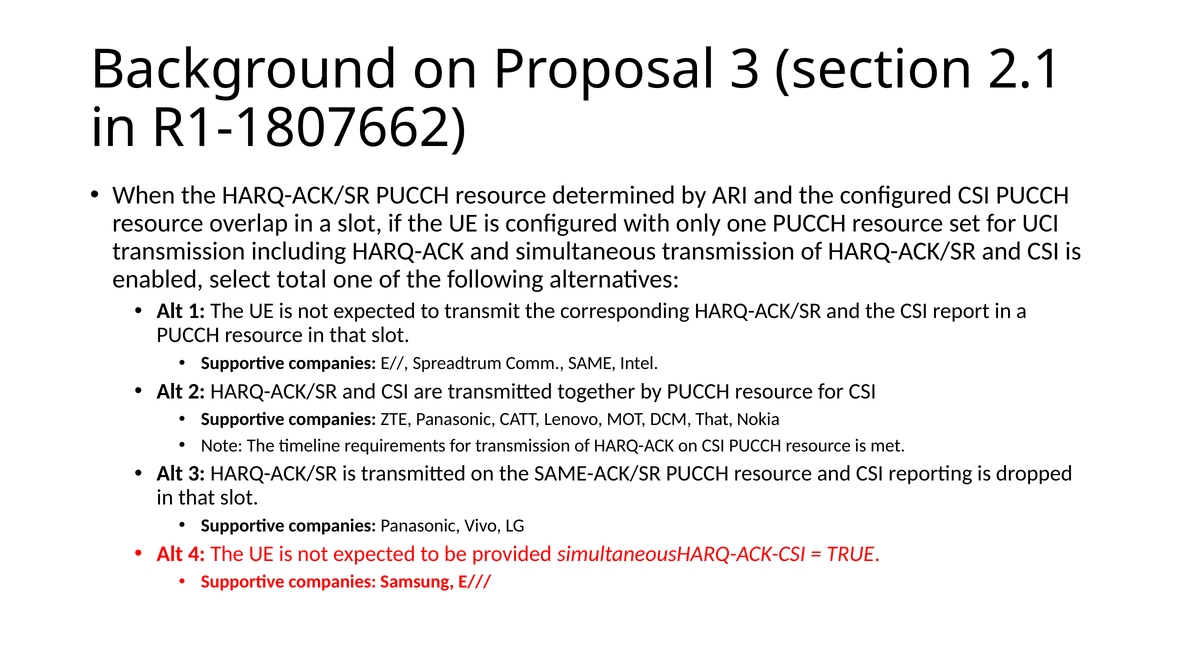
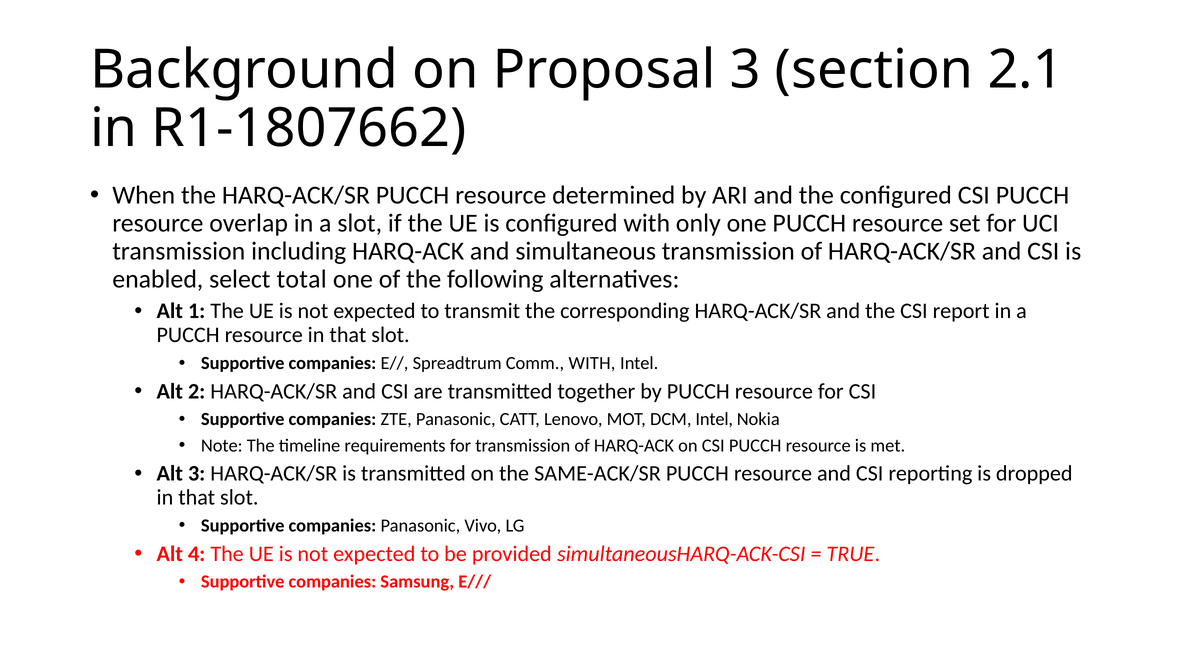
Comm SAME: SAME -> WITH (592, 363)
DCM That: That -> Intel (714, 419)
